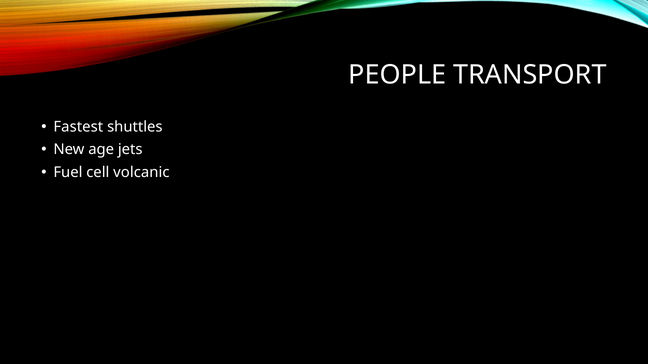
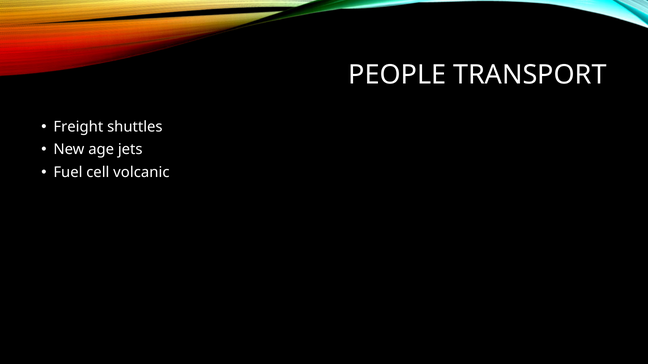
Fastest: Fastest -> Freight (78, 127)
